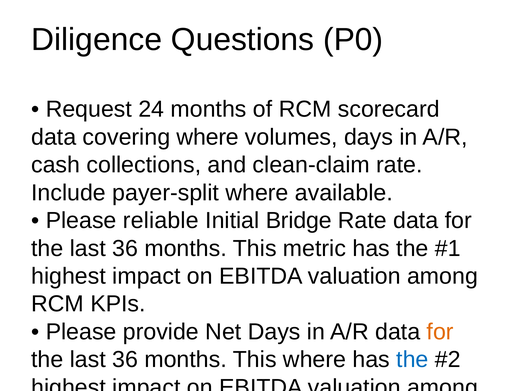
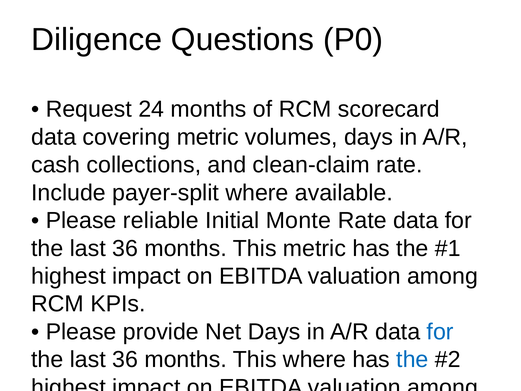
covering where: where -> metric (208, 137)
Bridge: Bridge -> Monte (298, 220)
for colour: orange -> blue (440, 332)
